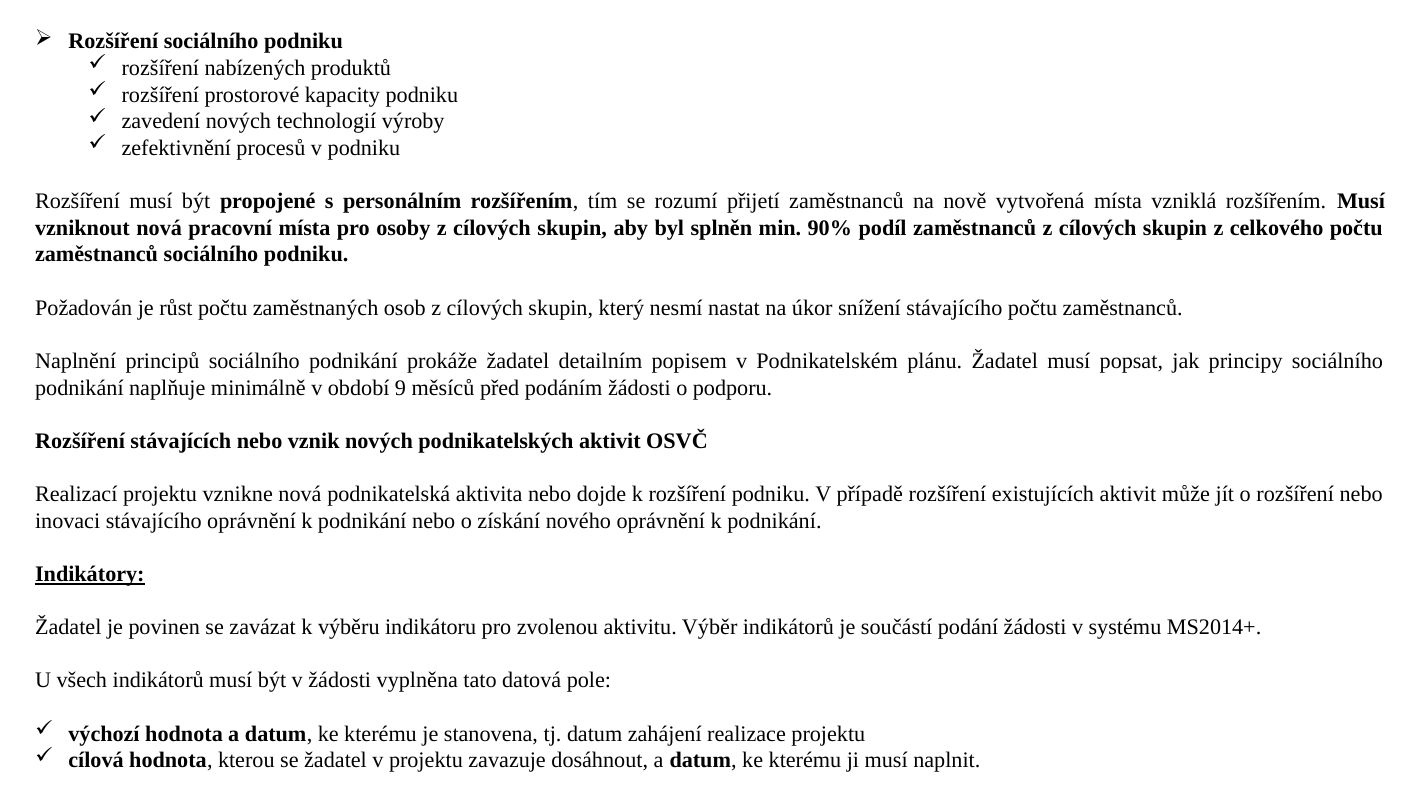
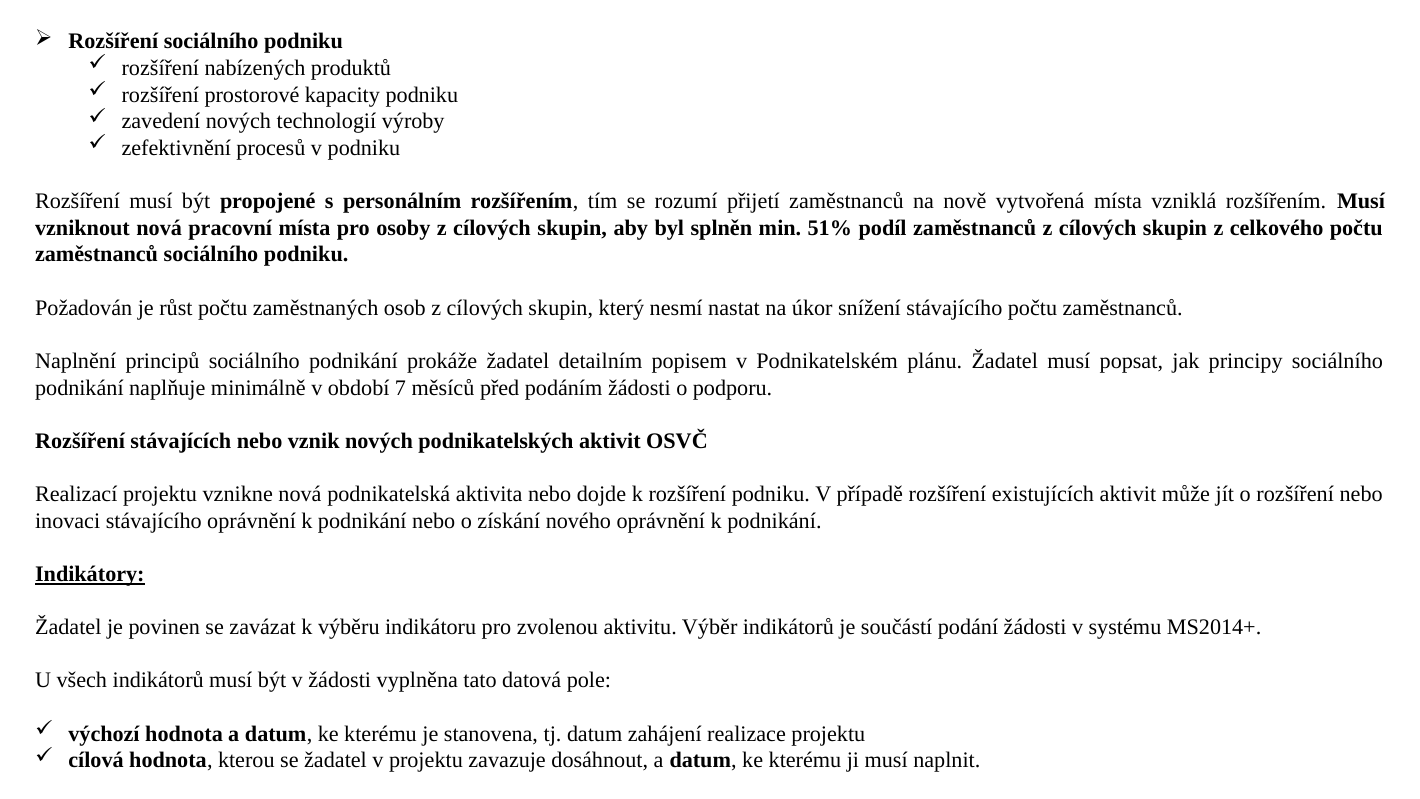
90%: 90% -> 51% (830, 228)
9: 9 -> 7 (401, 388)
